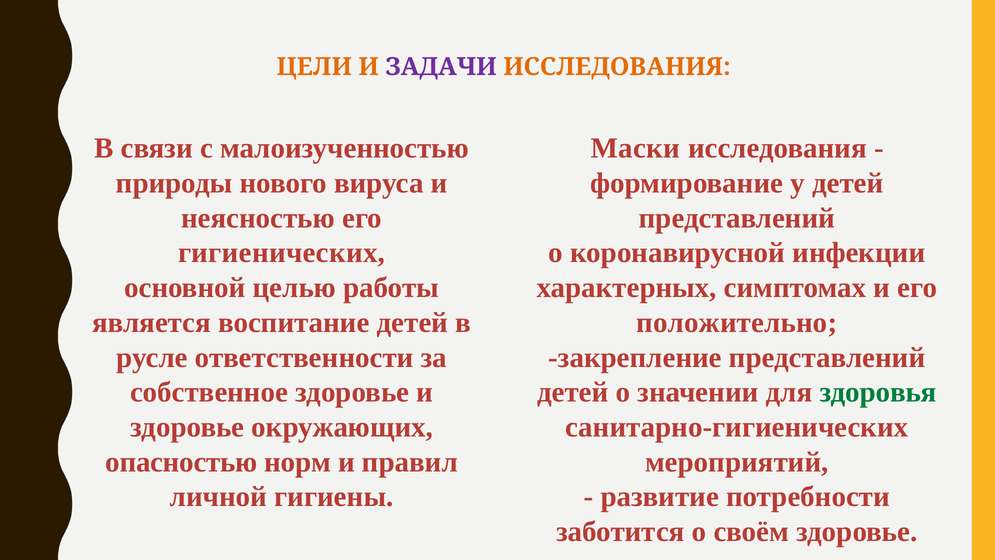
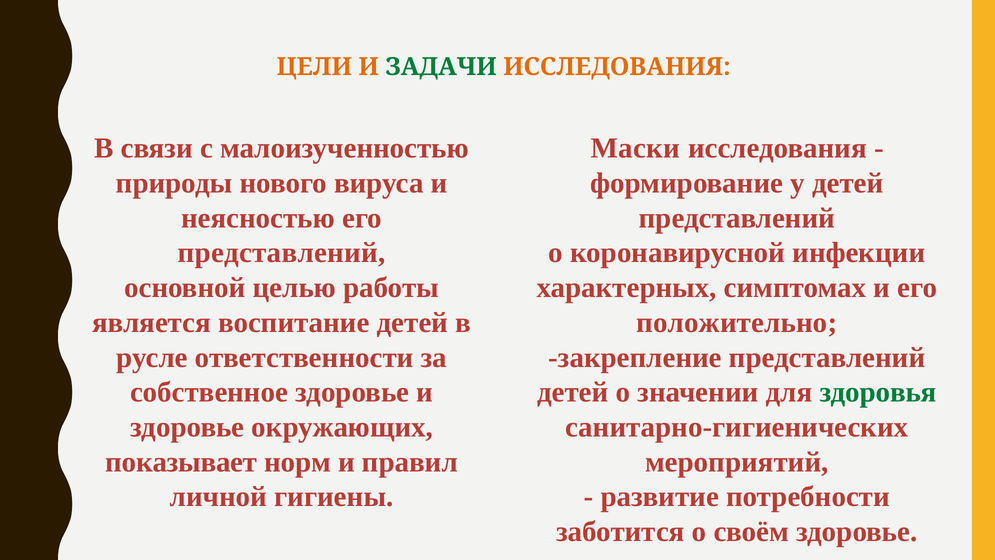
ЗАДАЧИ colour: purple -> green (441, 67)
гигиенических: гигиенических -> представлений (282, 253)
опасностью: опасностью -> показывает (181, 462)
